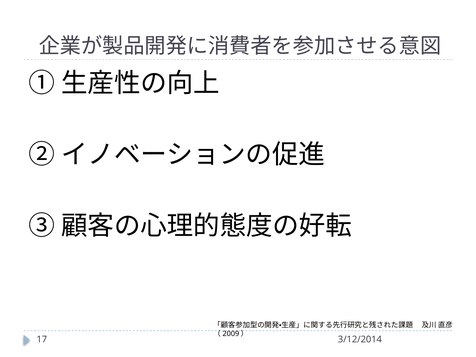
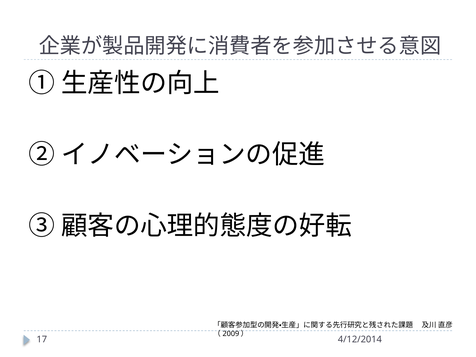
3/12/2014: 3/12/2014 -> 4/12/2014 (360, 339)
